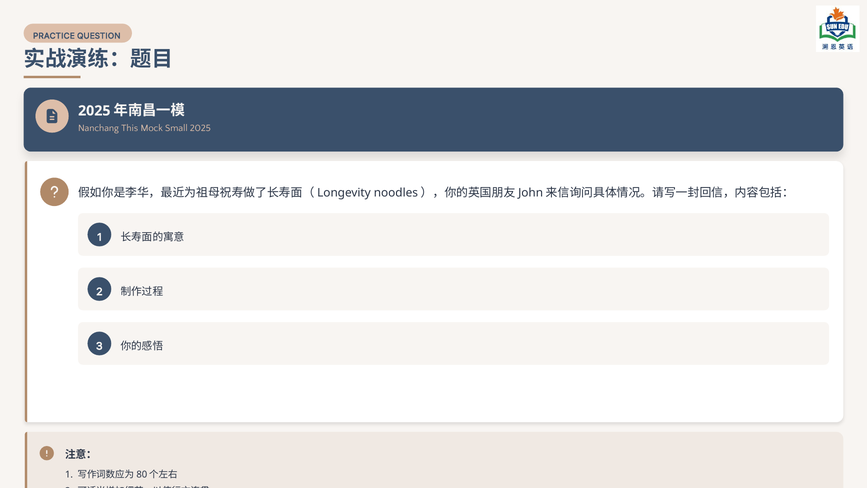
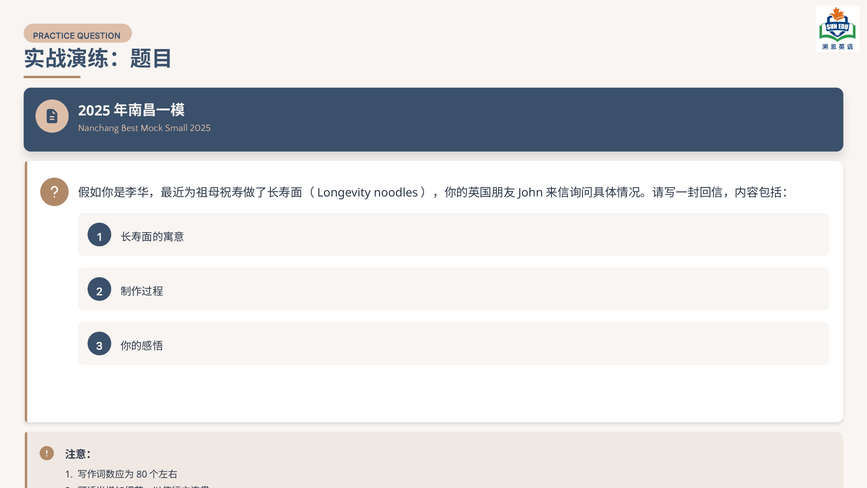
This: This -> Best (130, 128)
